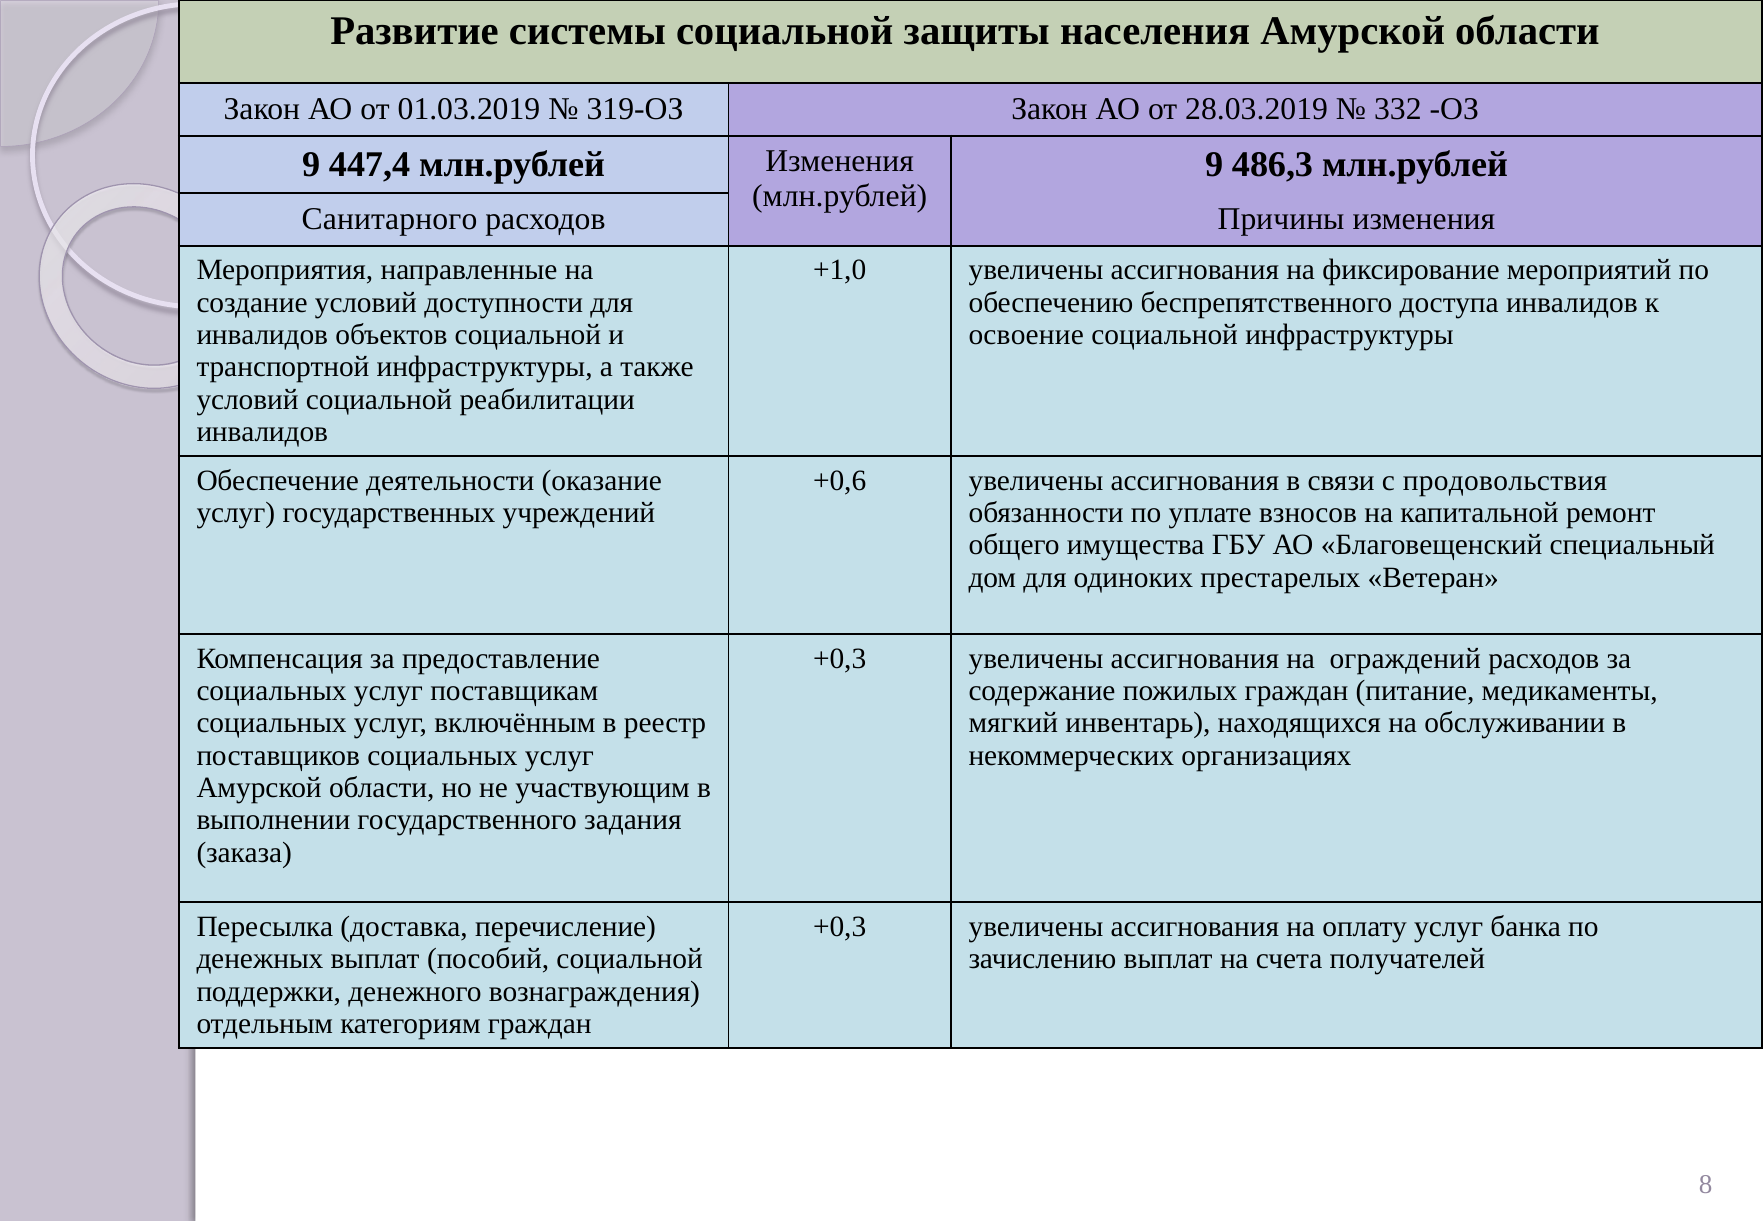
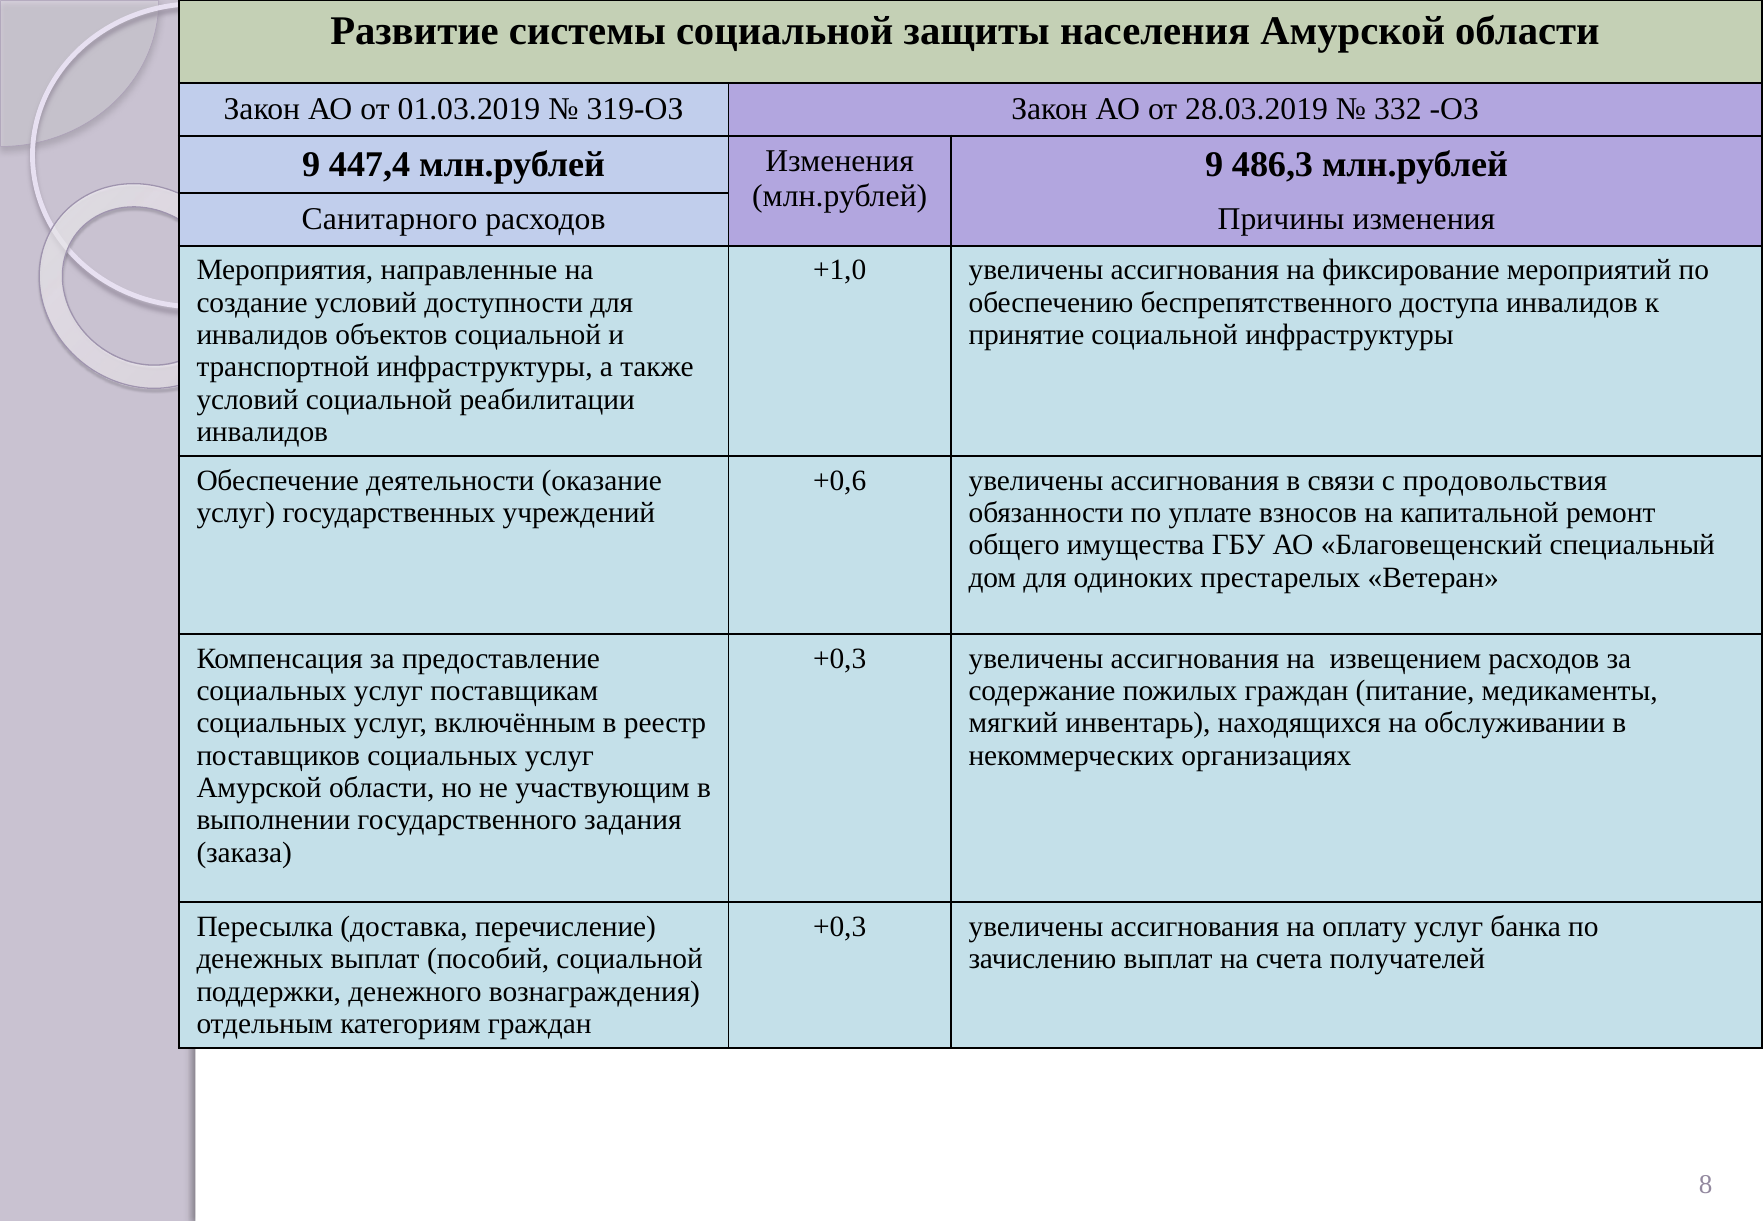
освоение: освоение -> принятие (1026, 335)
ограждений: ограждений -> извещением (1405, 659)
